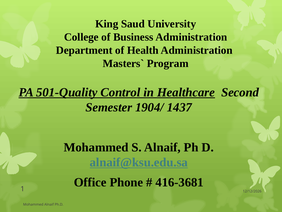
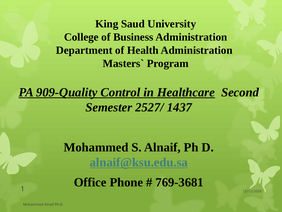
501-Quality: 501-Quality -> 909-Quality (67, 92)
1904/: 1904/ -> 2527/ (150, 107)
416-3681: 416-3681 -> 769-3681 (180, 182)
